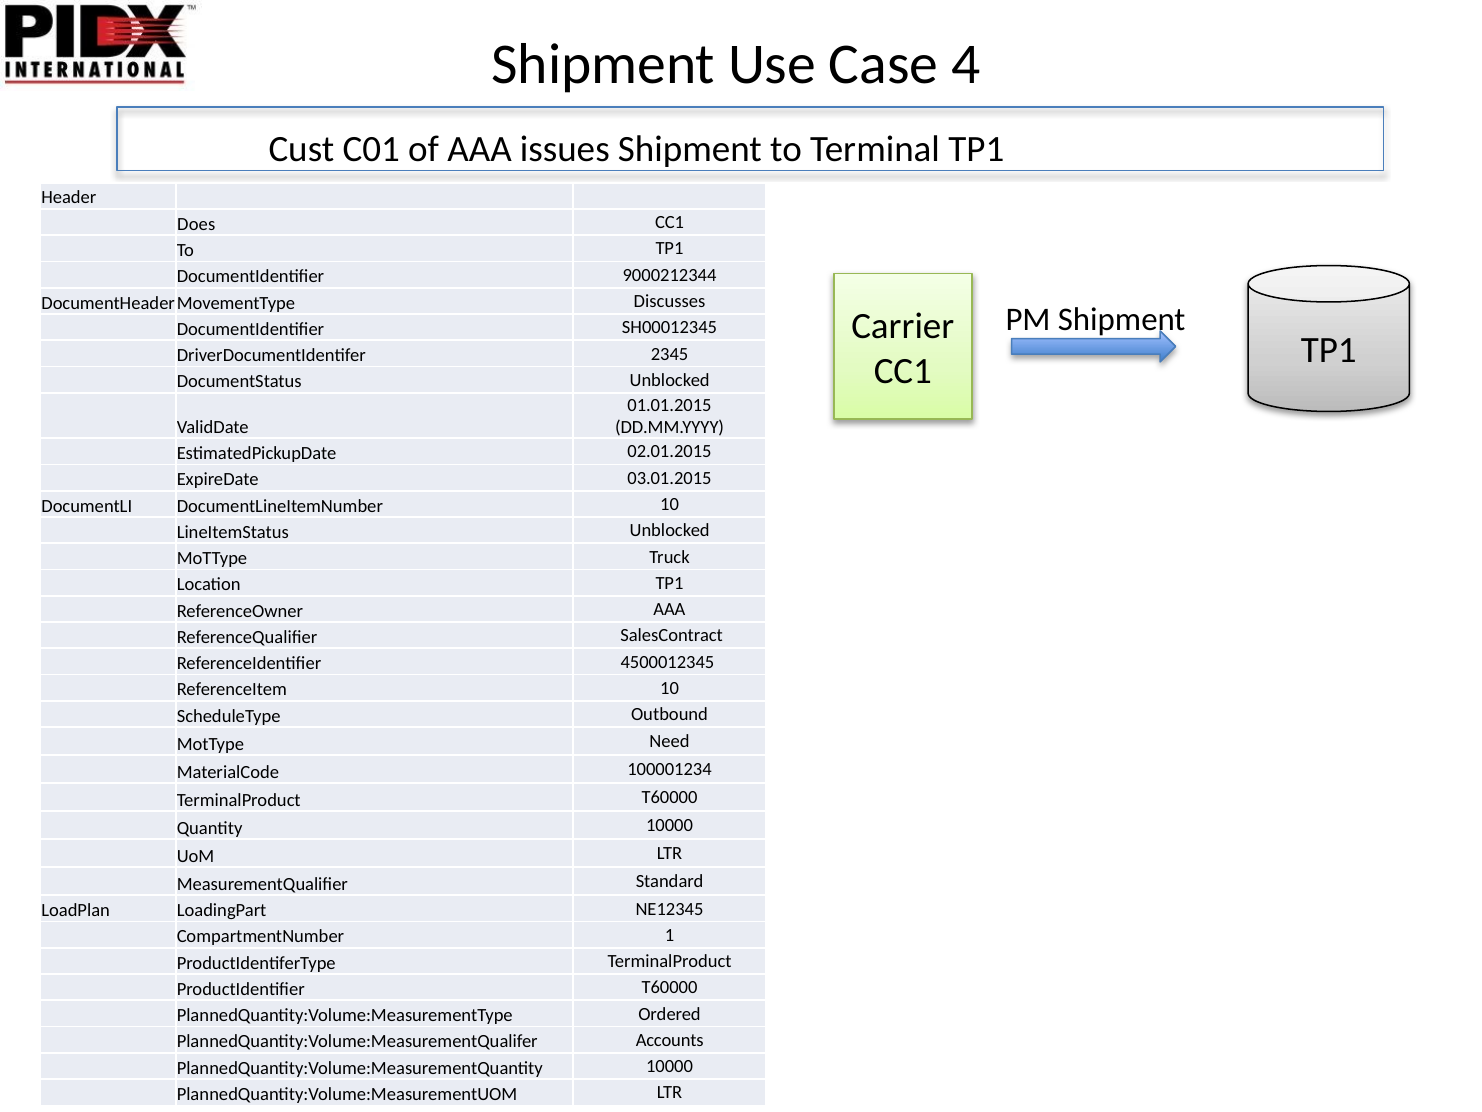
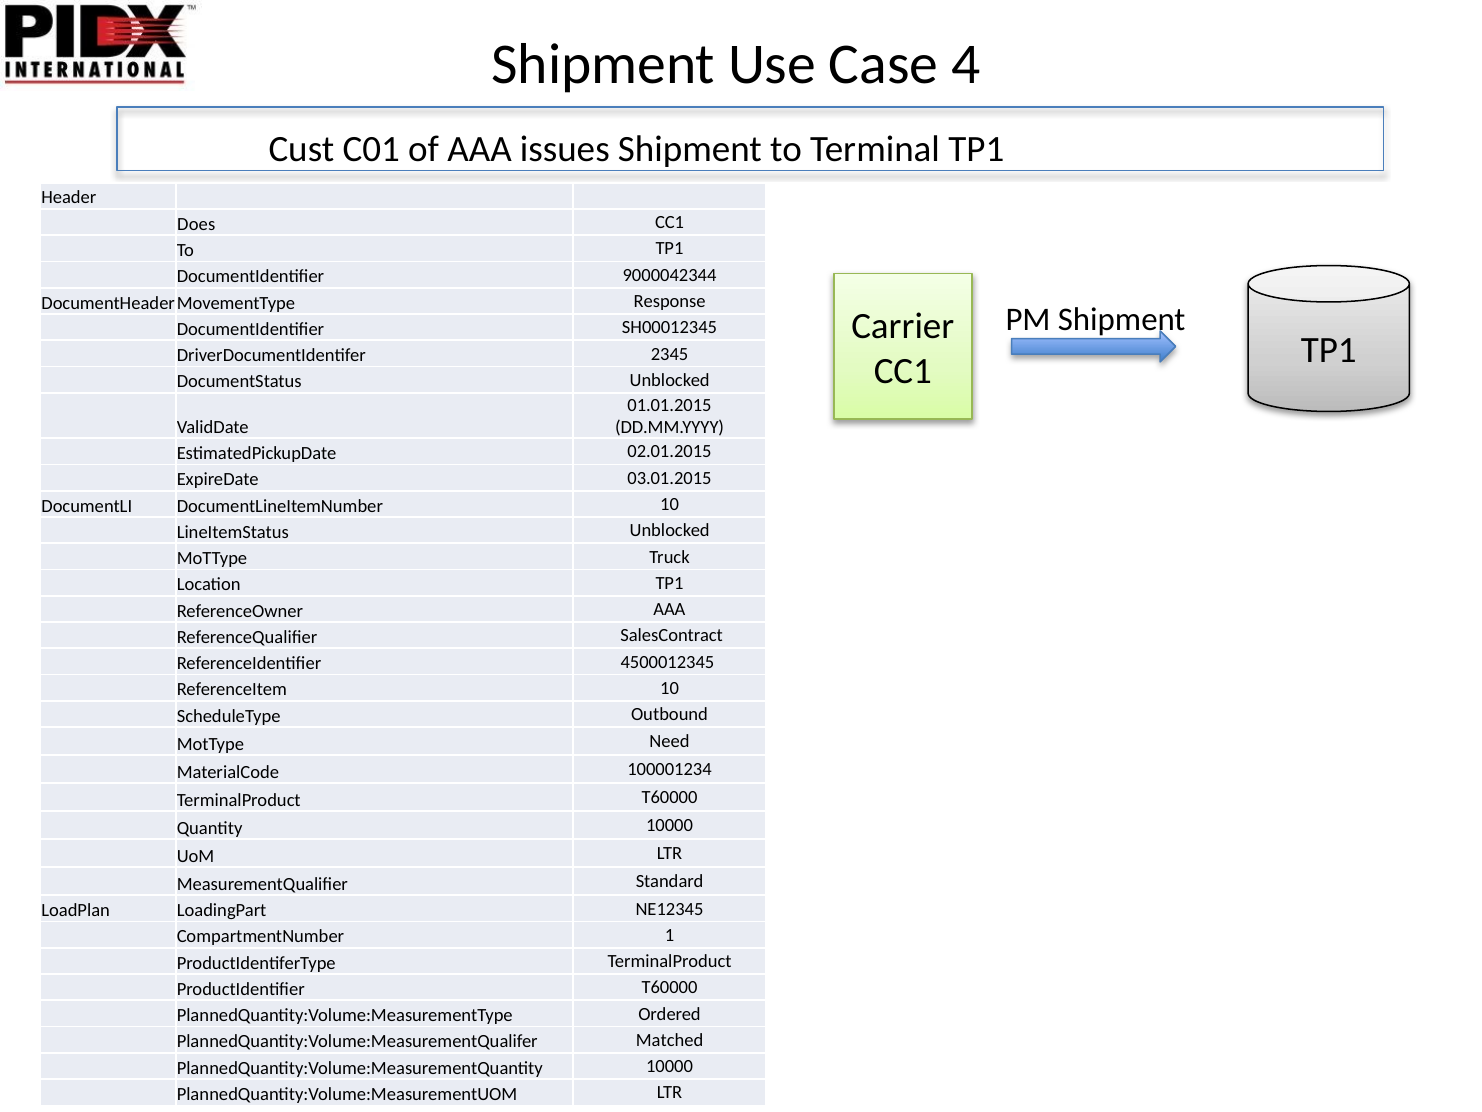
9000212344: 9000212344 -> 9000042344 (670, 275)
Discusses: Discusses -> Response (670, 301)
Accounts: Accounts -> Matched (670, 1040)
